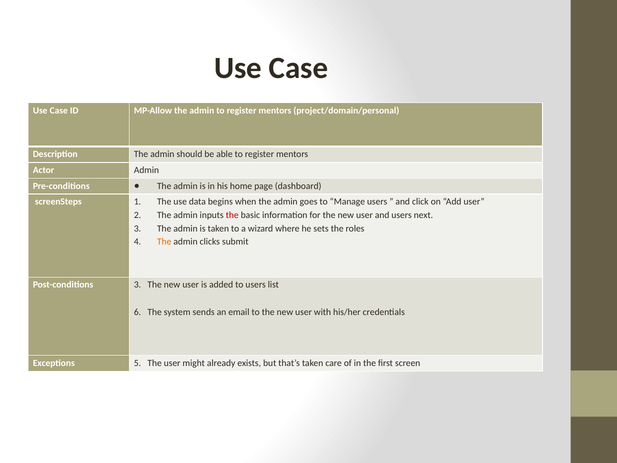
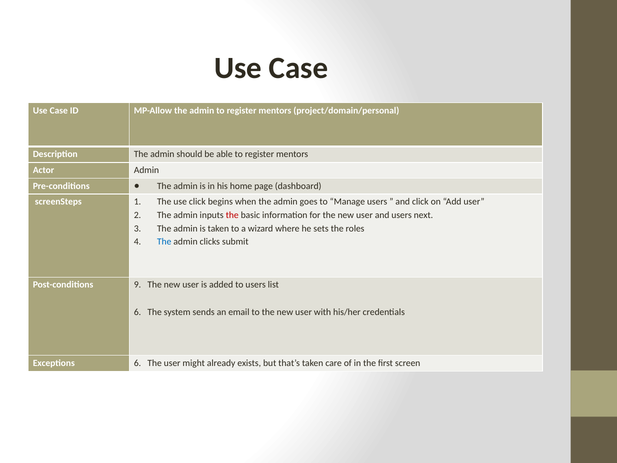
use data: data -> click (197, 202)
The colour: orange -> blue (164, 242)
Post-conditions 3: 3 -> 9 (138, 285)
Exceptions 5: 5 -> 6 (138, 363)
